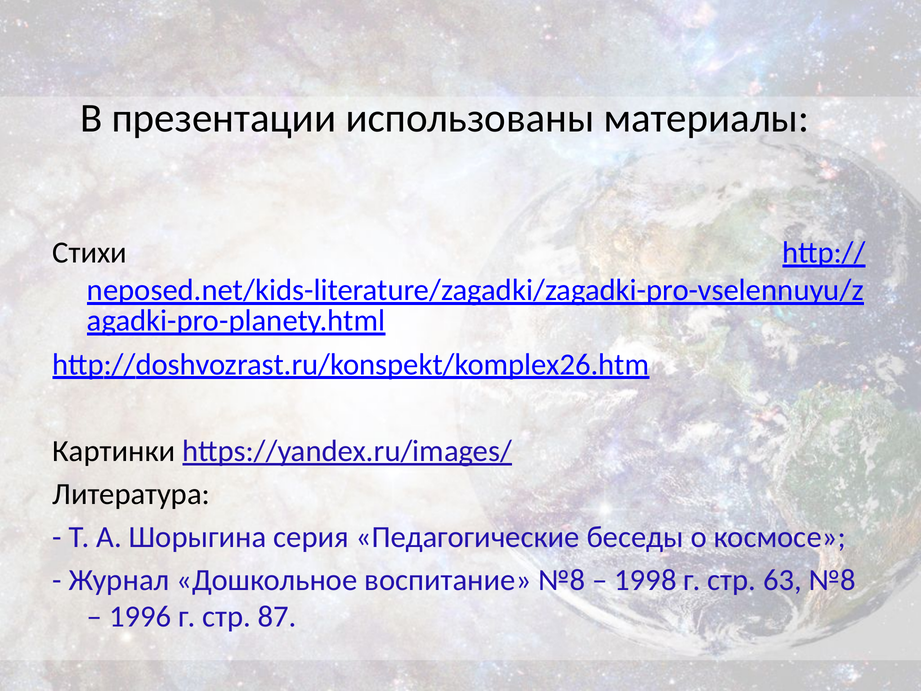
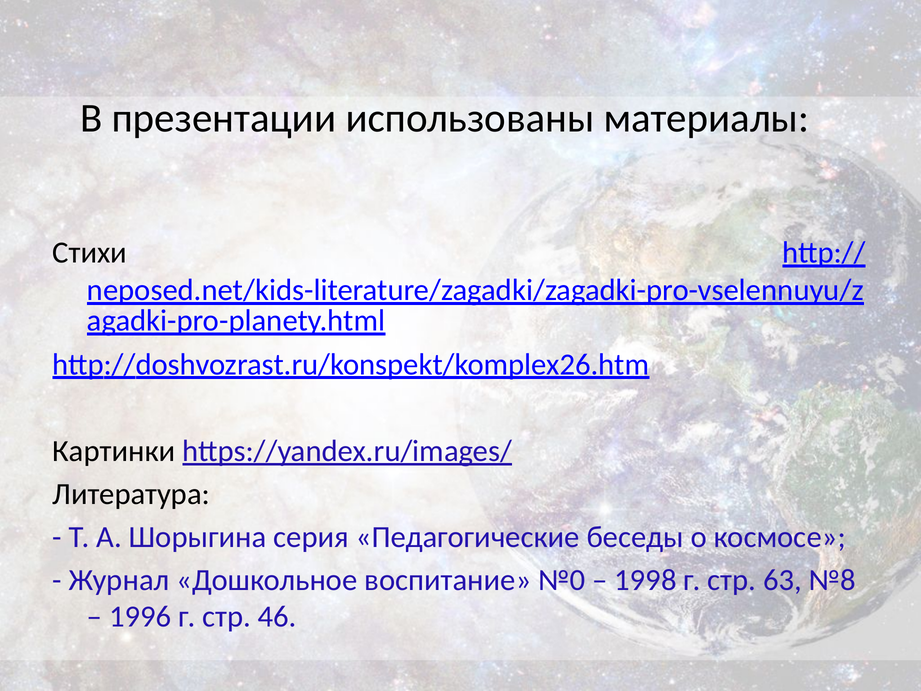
воспитание №8: №8 -> №0 (562, 580)
87: 87 -> 46 (277, 617)
